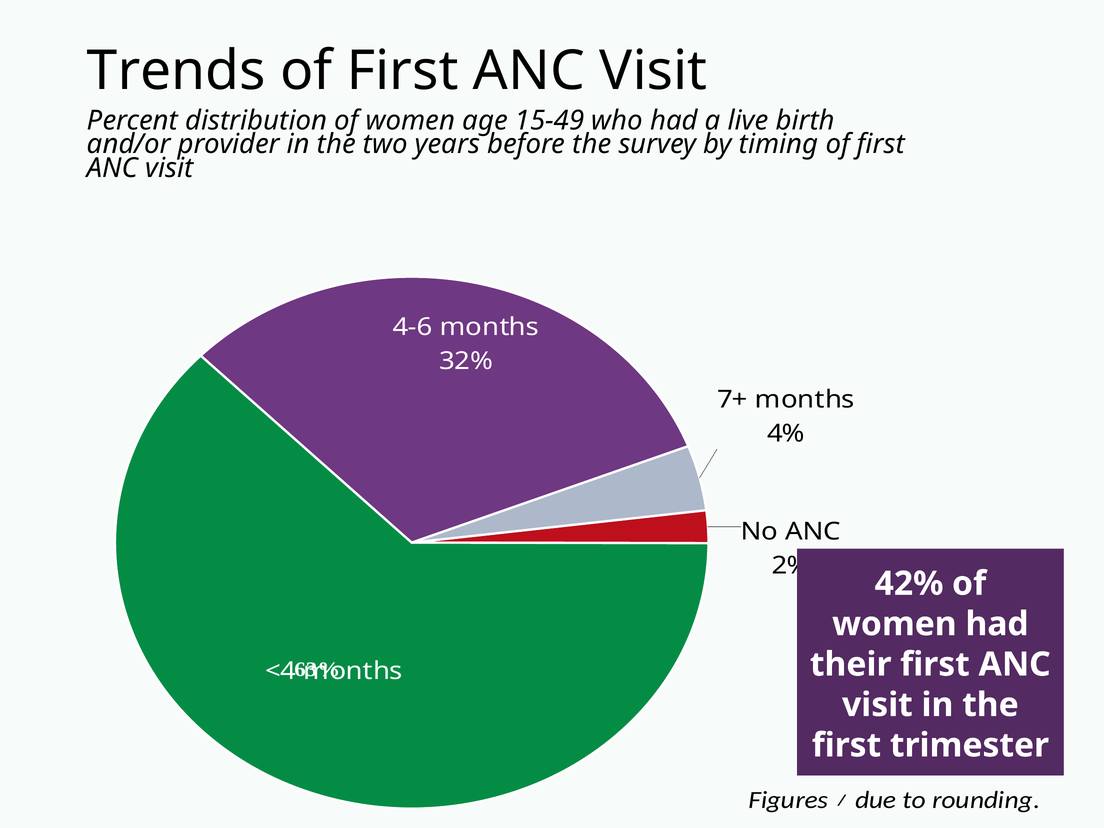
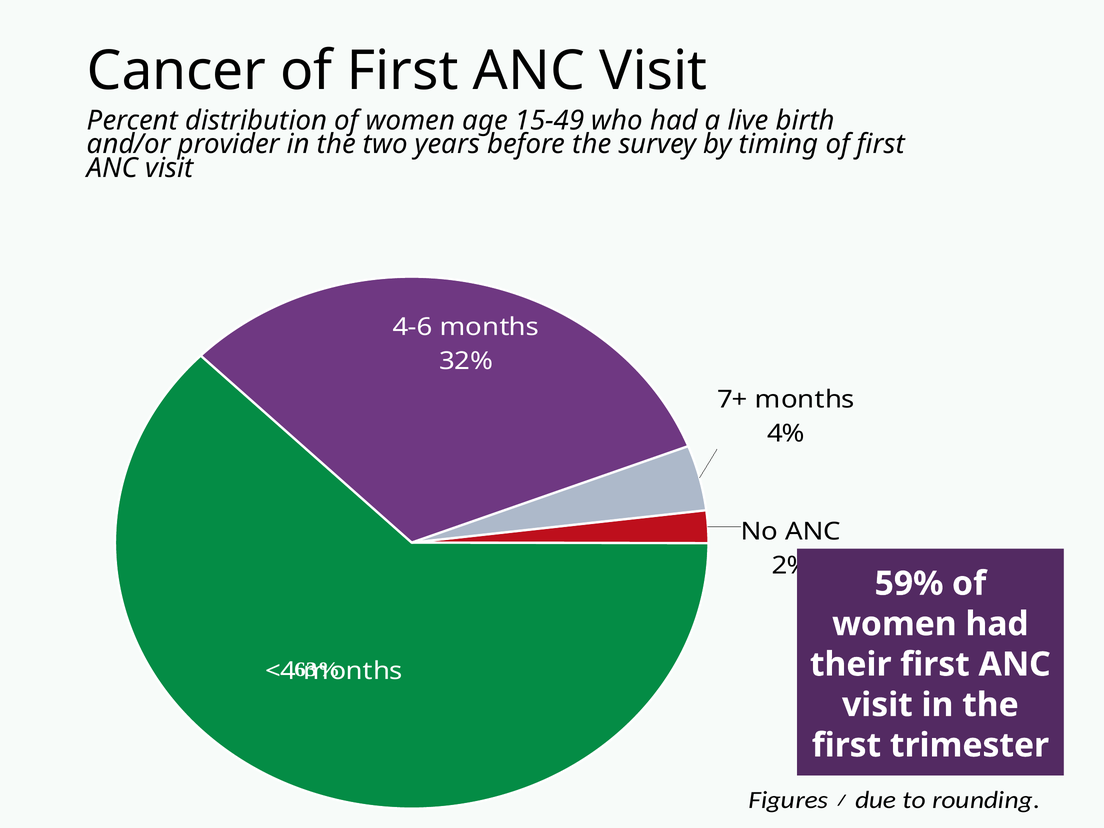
Trends: Trends -> Cancer (176, 71)
42%: 42% -> 59% (909, 584)
